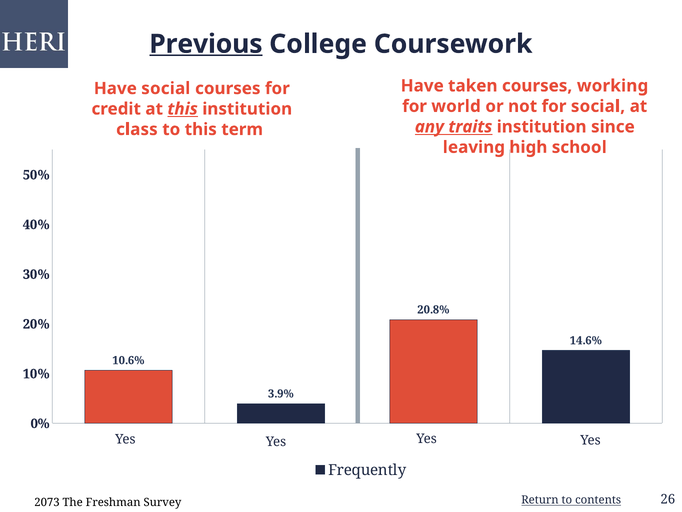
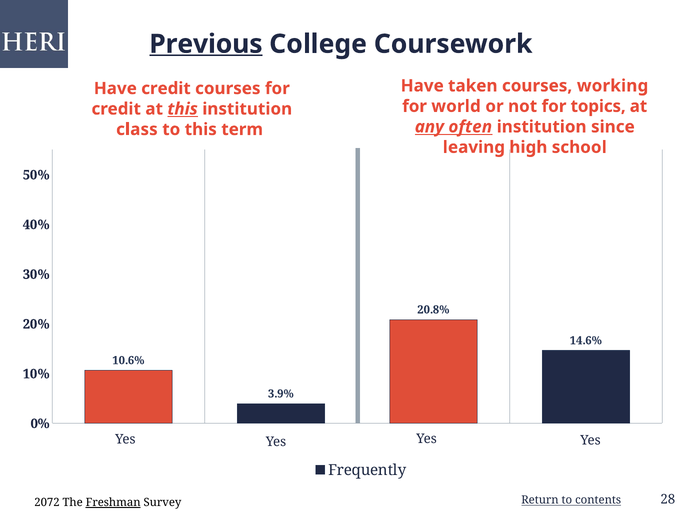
Have social: social -> credit (166, 88)
for social: social -> topics (598, 106)
traits: traits -> often (470, 127)
2073: 2073 -> 2072 (47, 502)
Freshman underline: none -> present (113, 502)
26: 26 -> 28 (668, 499)
